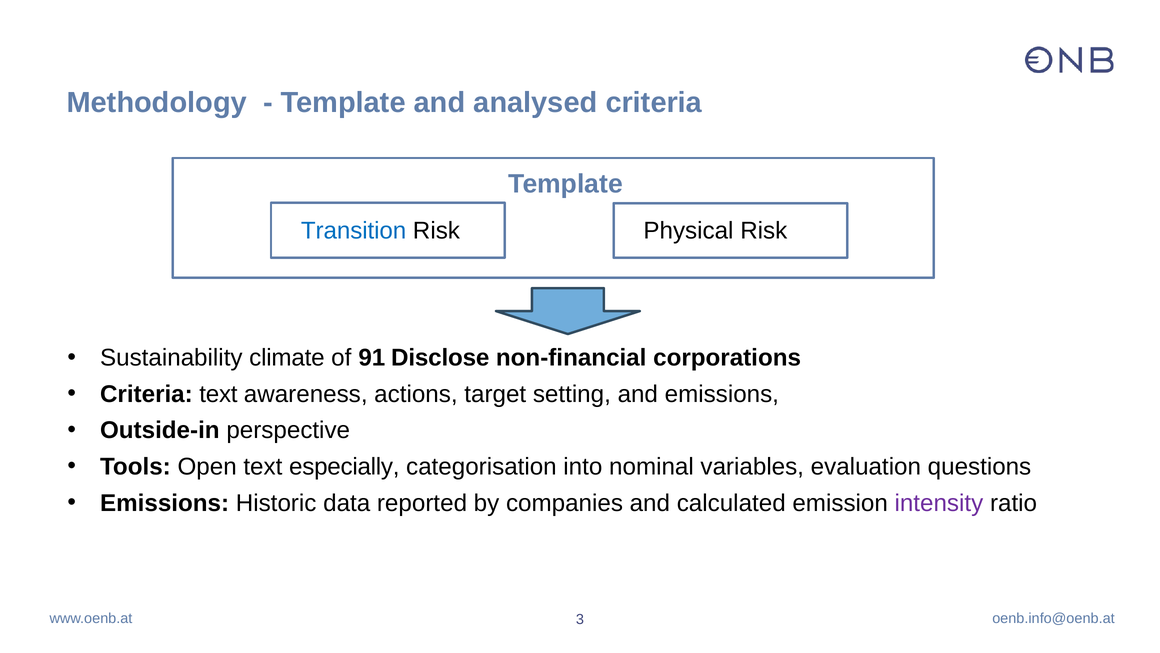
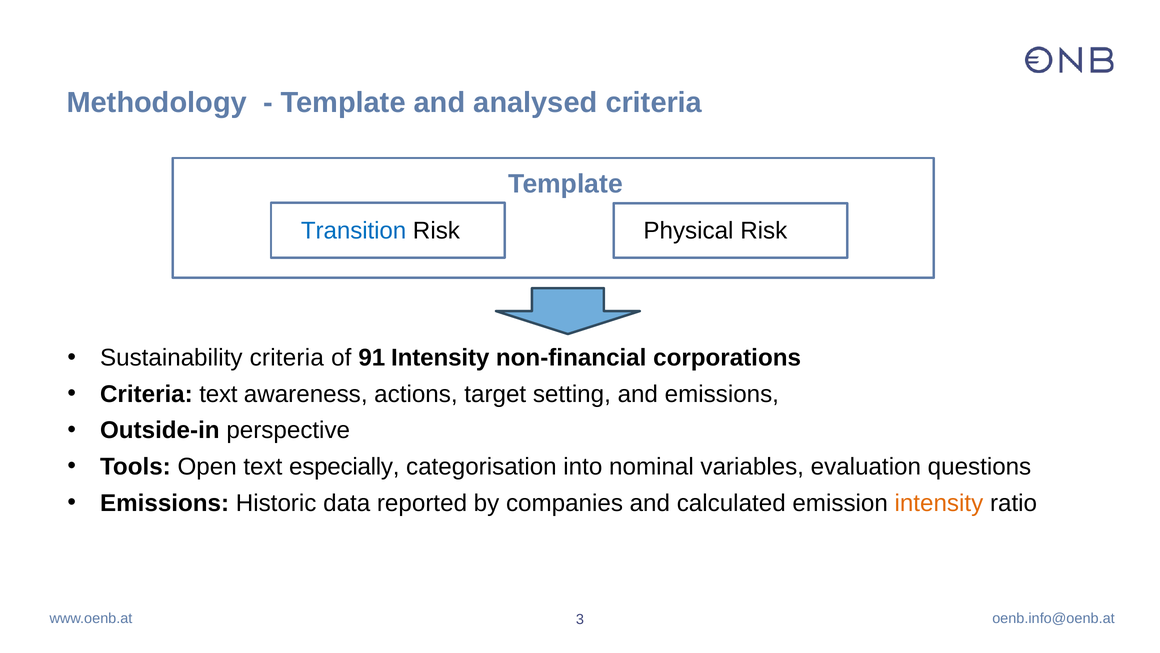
Sustainability climate: climate -> criteria (287, 358)
91 Disclose: Disclose -> Intensity (440, 358)
intensity colour: purple -> orange (939, 503)
